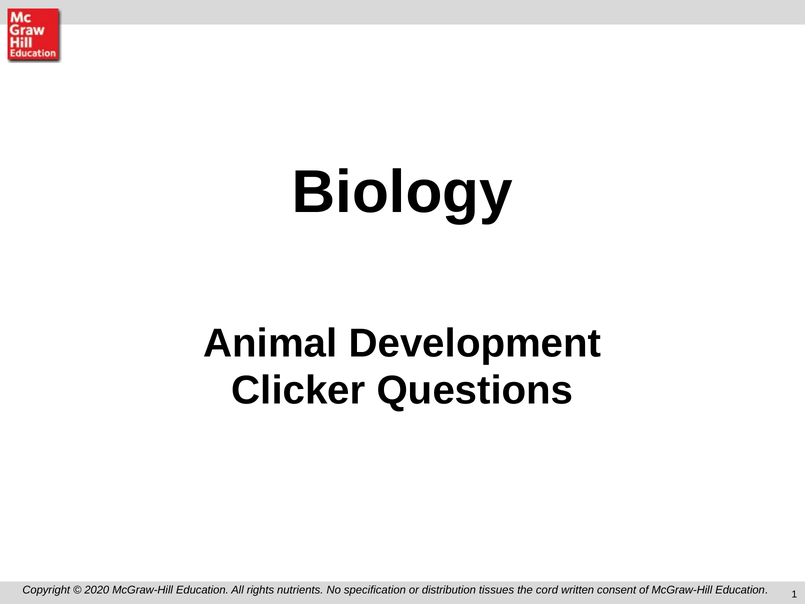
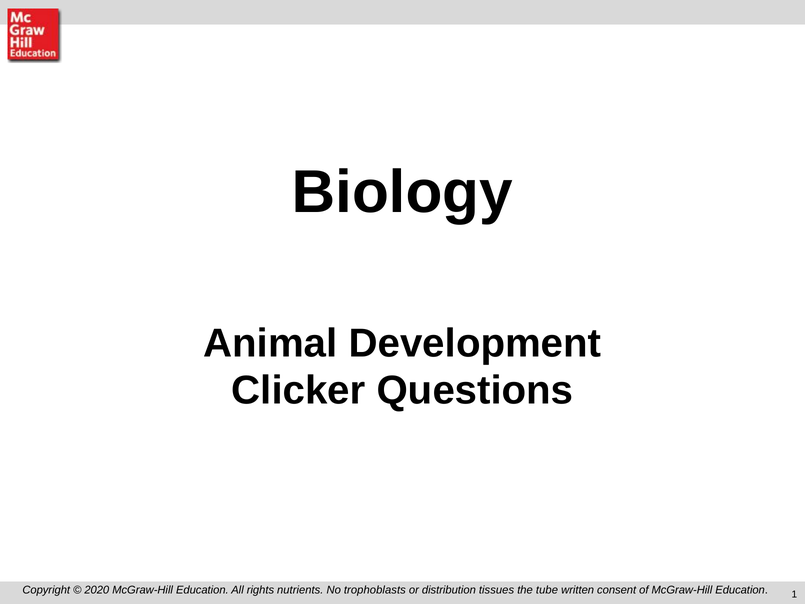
specification: specification -> trophoblasts (375, 590)
cord: cord -> tube (547, 590)
